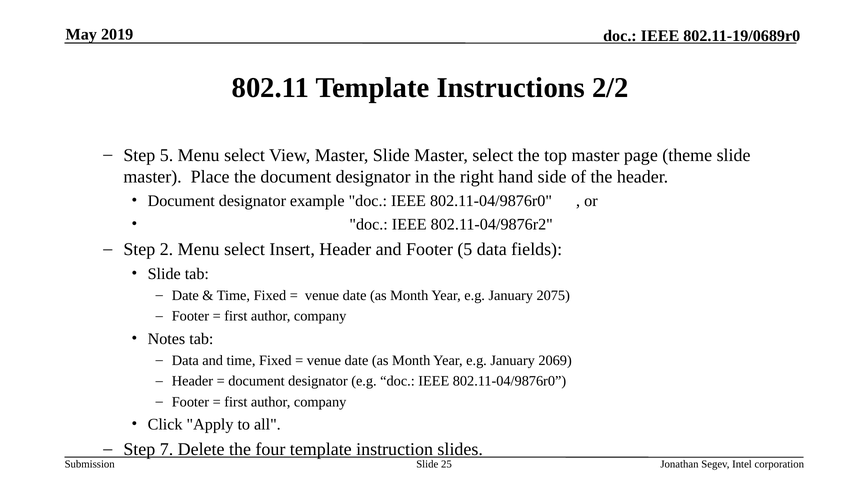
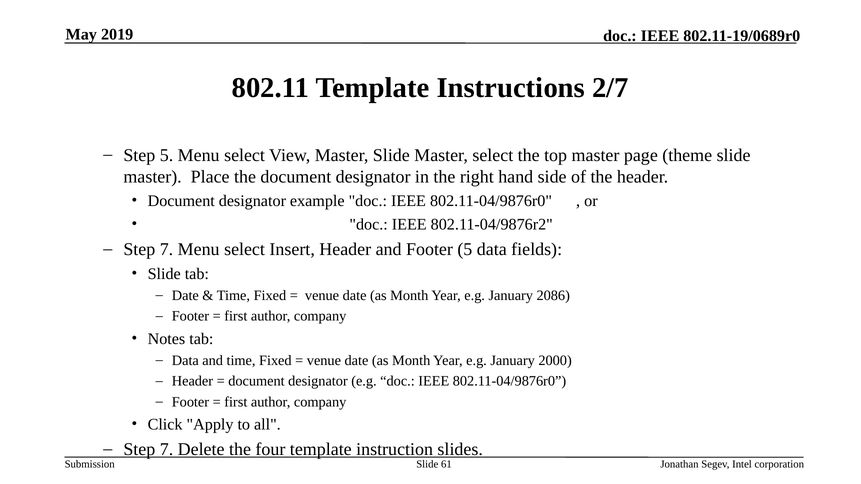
2/2: 2/2 -> 2/7 (610, 88)
2: 2 -> 7 (166, 250)
2075: 2075 -> 2086 (553, 296)
2069: 2069 -> 2000 (555, 361)
25: 25 -> 61 (446, 464)
